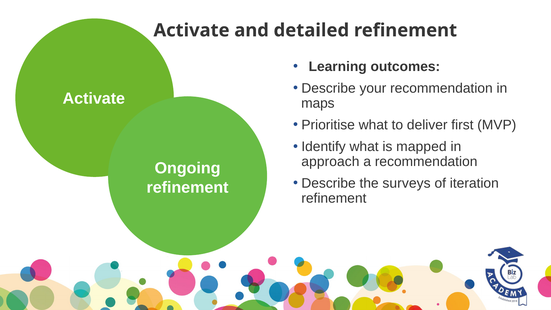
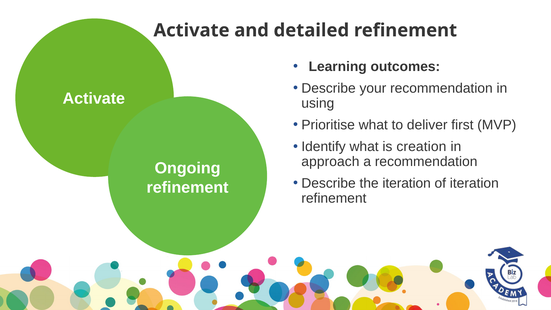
maps: maps -> using (318, 103)
mapped: mapped -> creation (421, 147)
the surveys: surveys -> iteration (407, 183)
